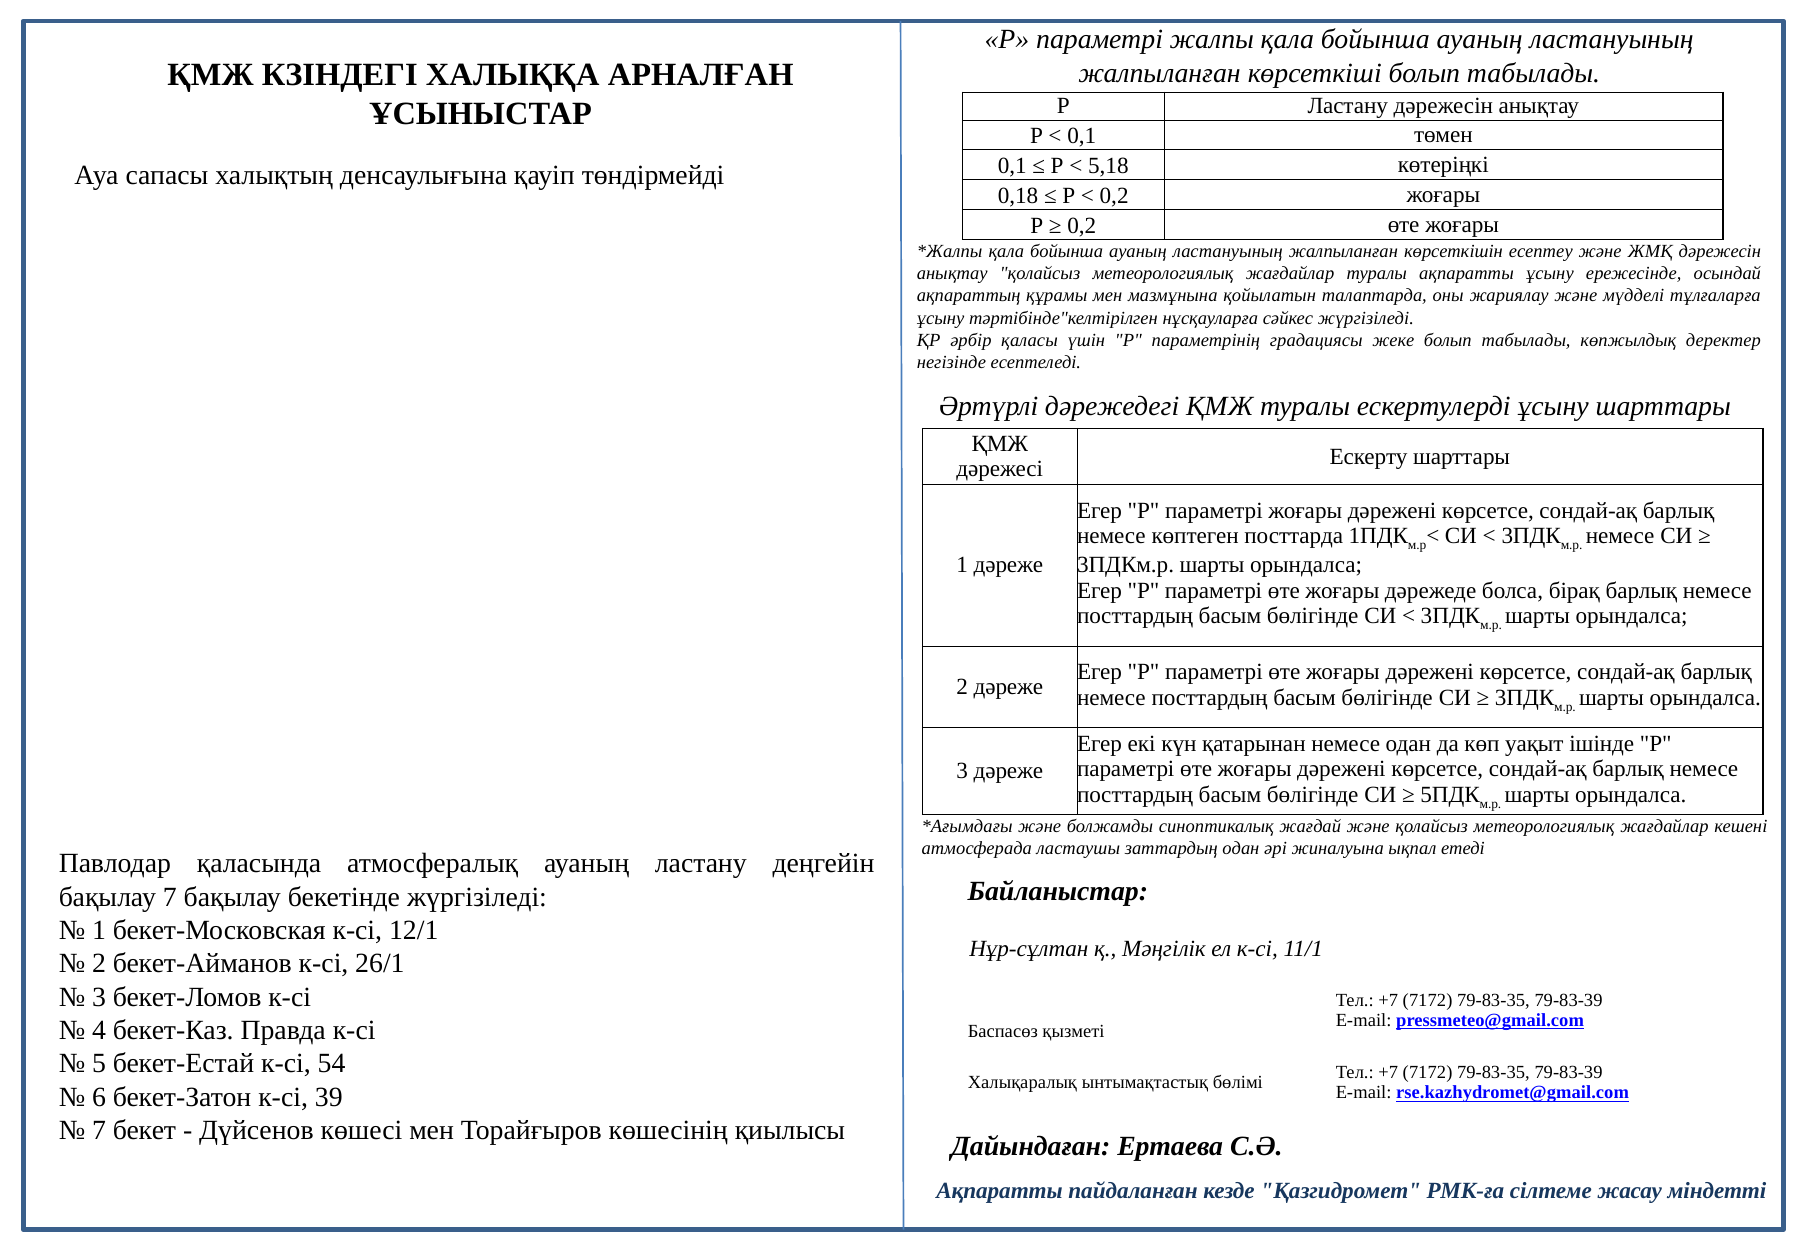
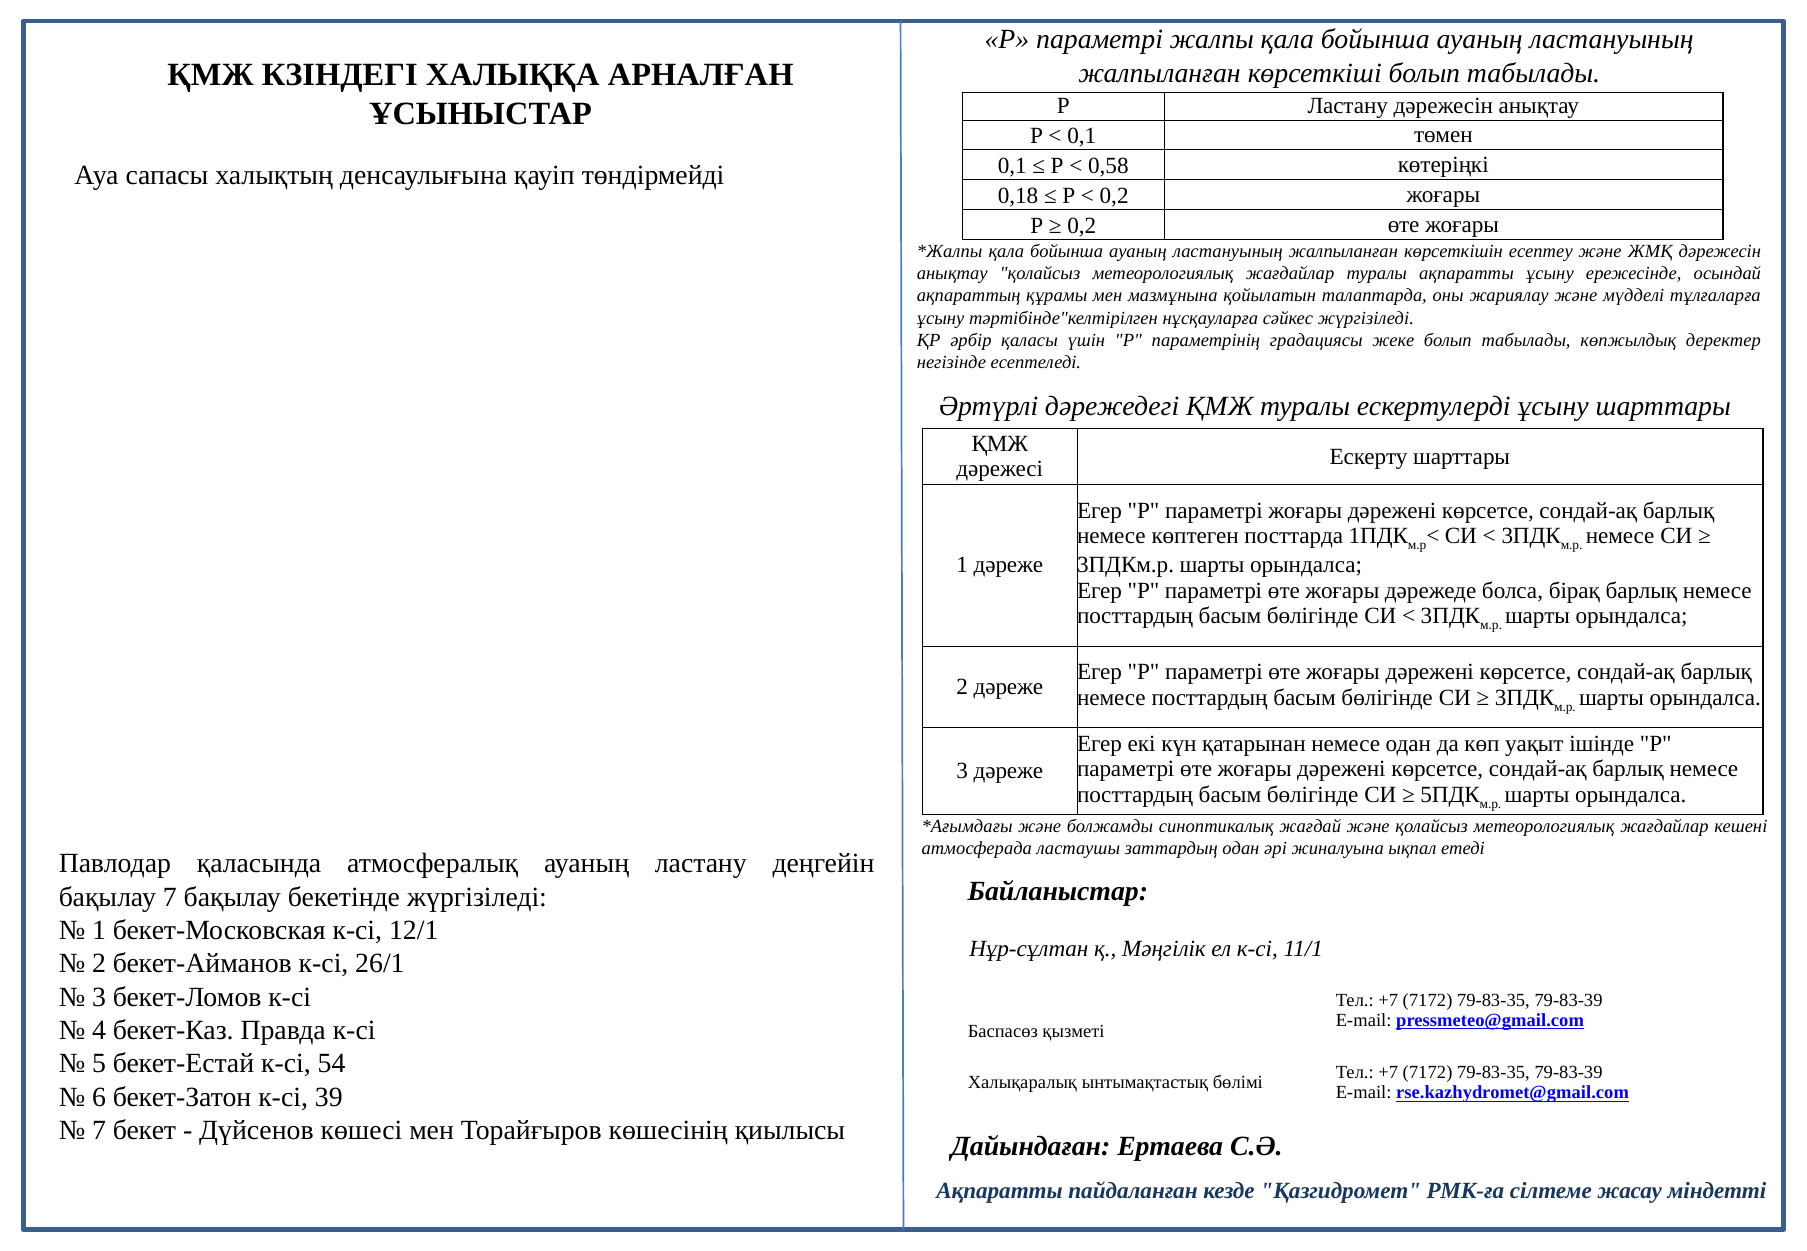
5,18: 5,18 -> 0,58 (1108, 166)
